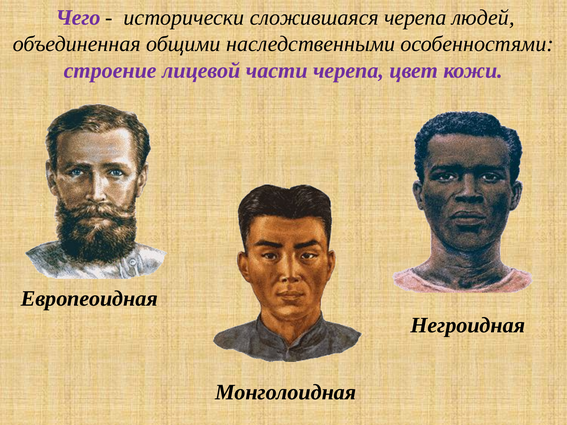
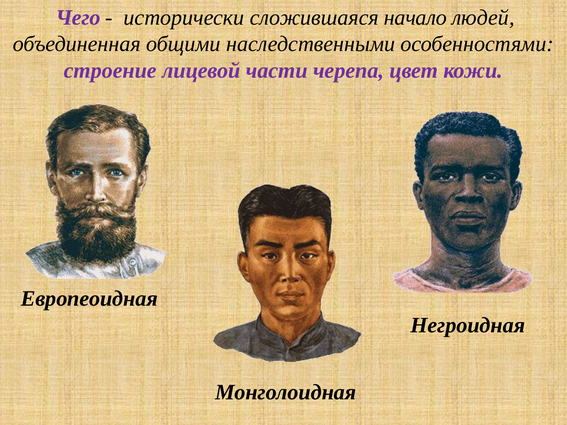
сложившаяся черепа: черепа -> начало (415, 18)
